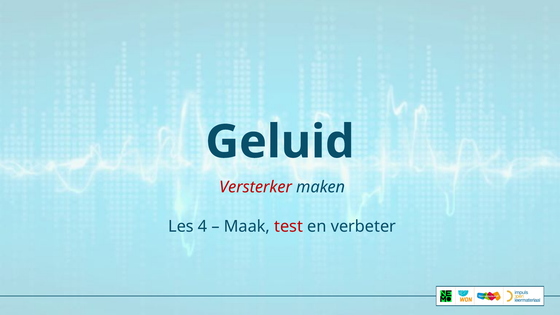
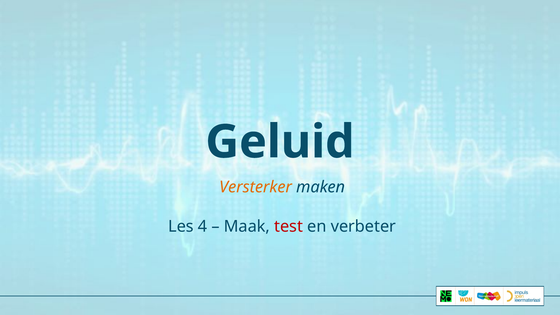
Versterker colour: red -> orange (256, 187)
